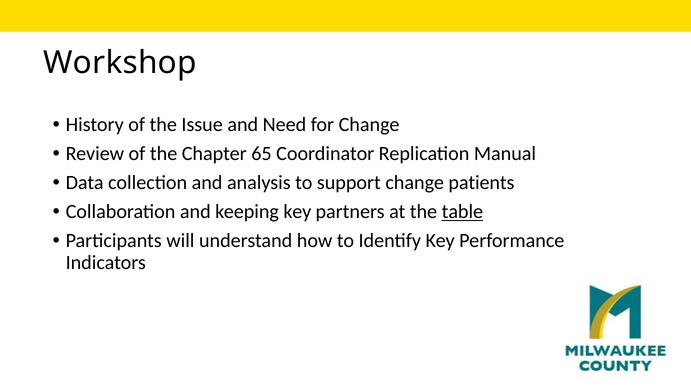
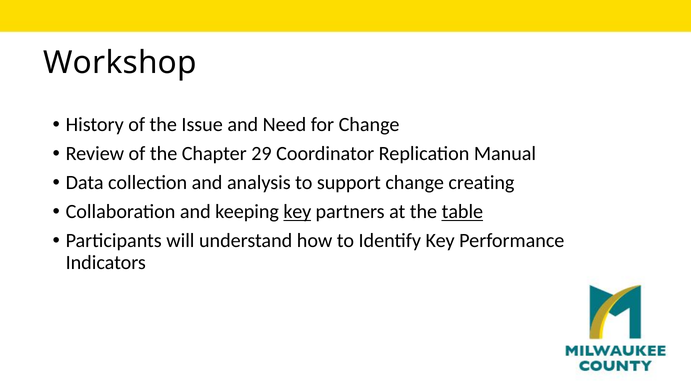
65: 65 -> 29 (261, 154)
patients: patients -> creating (481, 183)
key underline: none -> present (297, 212)
